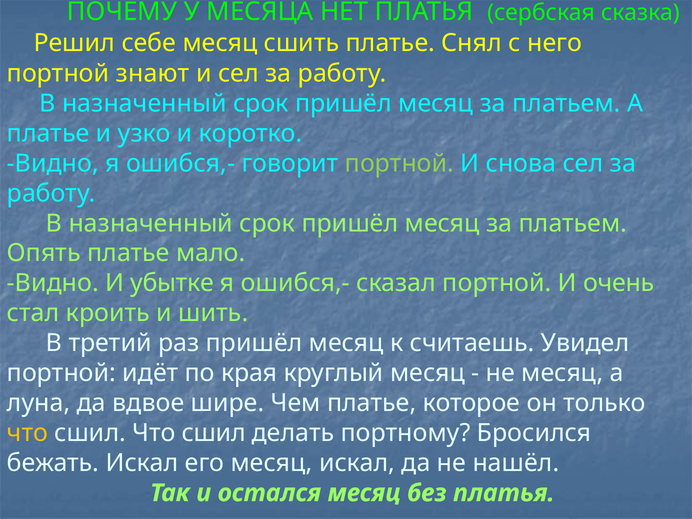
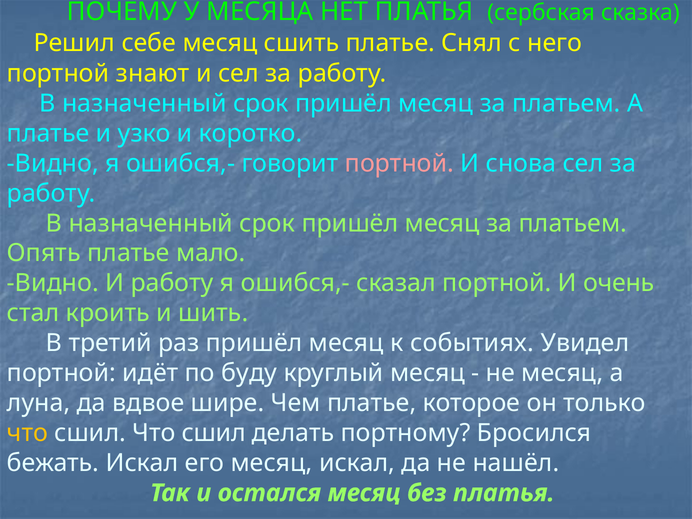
портной colour: light green -> pink (399, 163)
И убытке: убытке -> работу (172, 283)
считаешь: считаешь -> событиях (472, 343)
края: края -> буду (249, 373)
